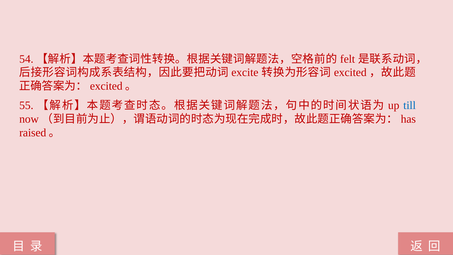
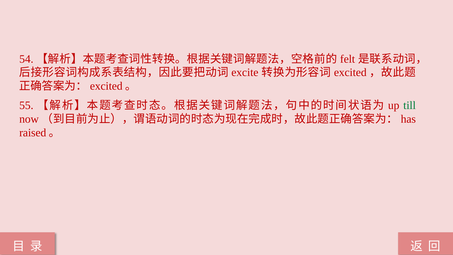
till colour: blue -> green (410, 105)
